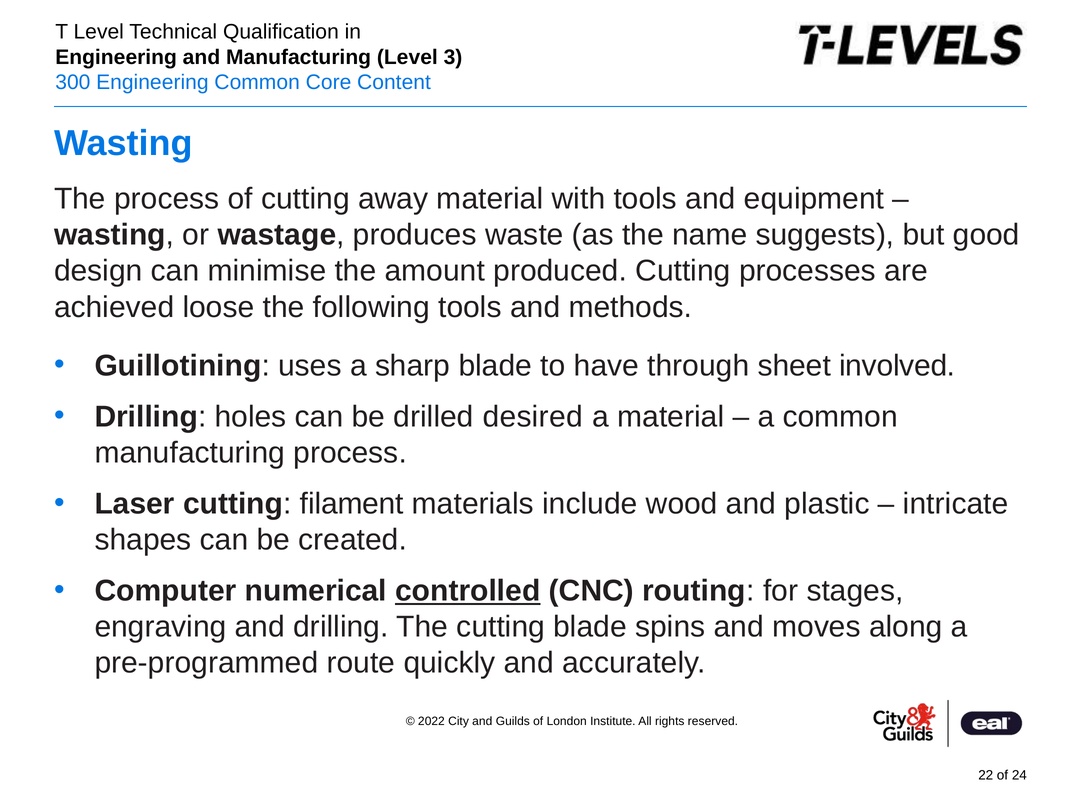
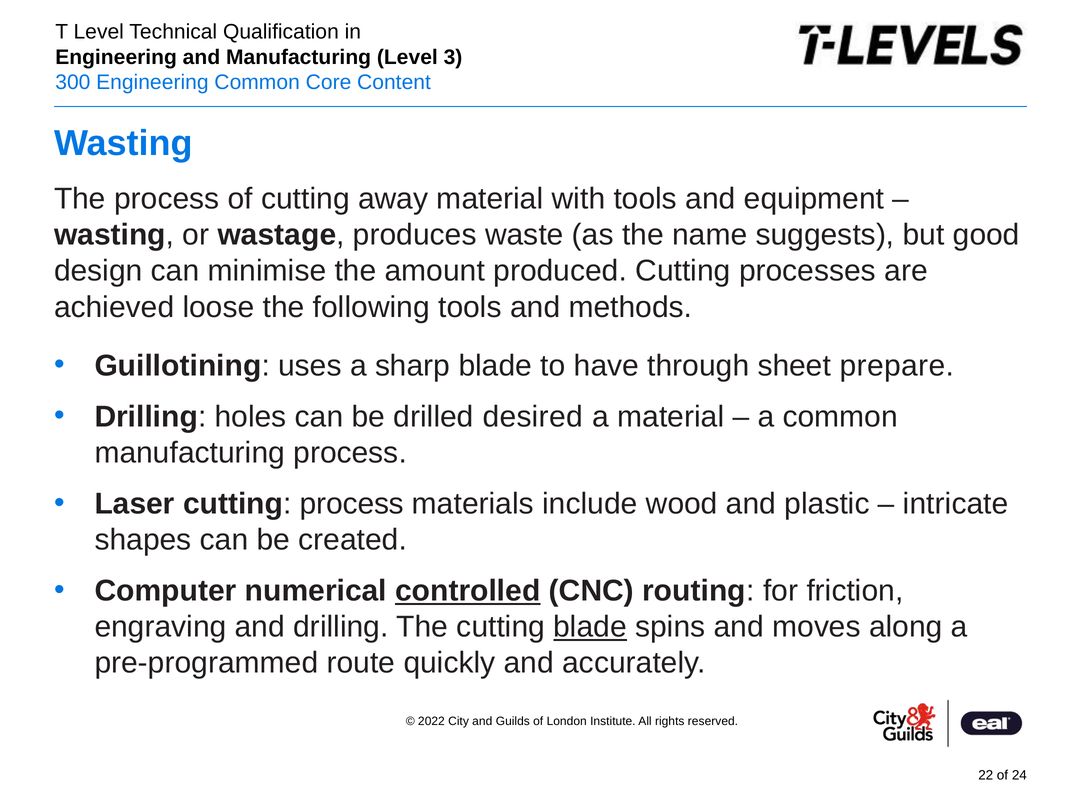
involved: involved -> prepare (897, 366)
cutting filament: filament -> process (352, 504)
stages: stages -> friction (855, 591)
blade underline: none -> present (590, 627)
